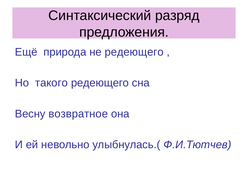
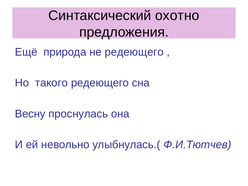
разряд: разряд -> охотно (177, 16)
возвратное: возвратное -> проснулась (78, 114)
